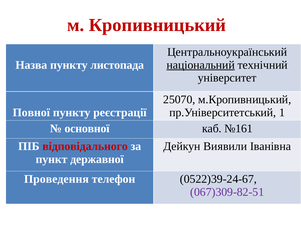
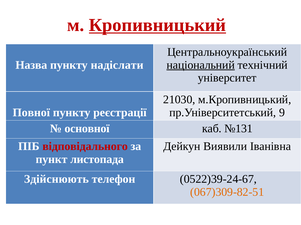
Кропивницький underline: none -> present (157, 25)
листопада: листопада -> надіслати (117, 65)
25070: 25070 -> 21030 (179, 100)
1: 1 -> 9 (282, 113)
№161: №161 -> №131 (239, 129)
державної: державної -> листопада (97, 160)
Проведення: Проведення -> Здійснюють (56, 180)
067)309-82-51 colour: purple -> orange (227, 193)
